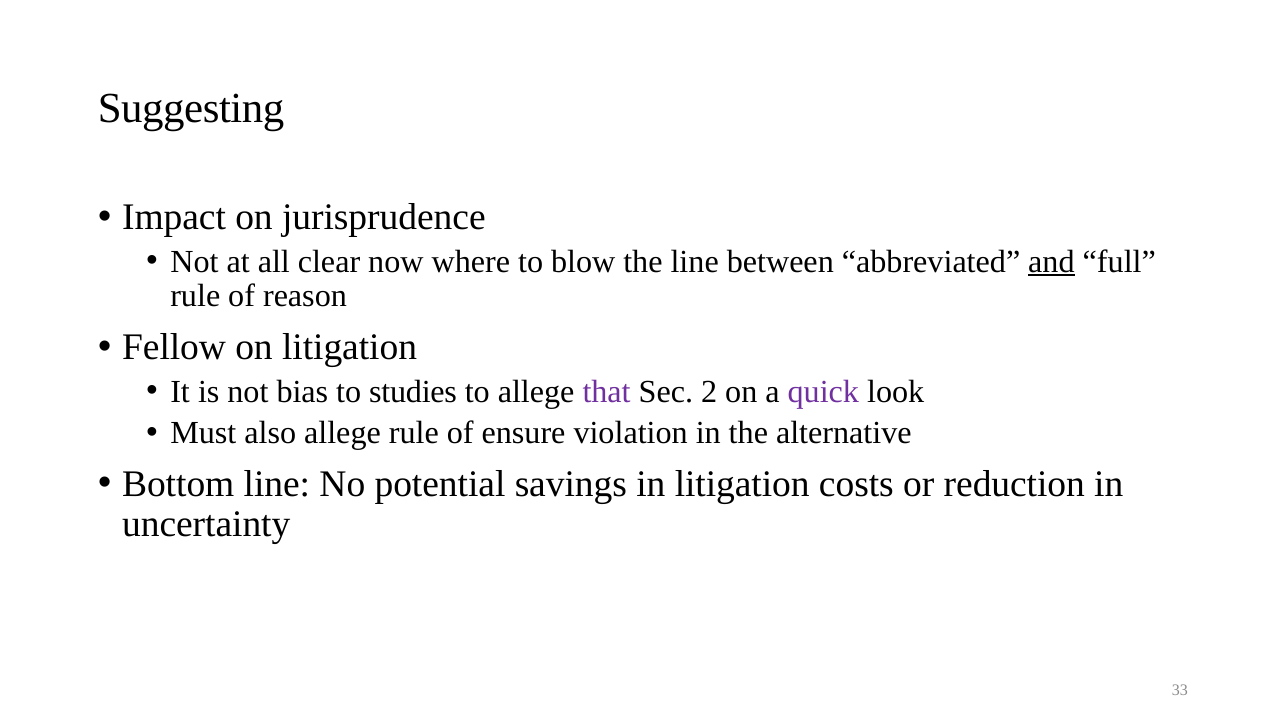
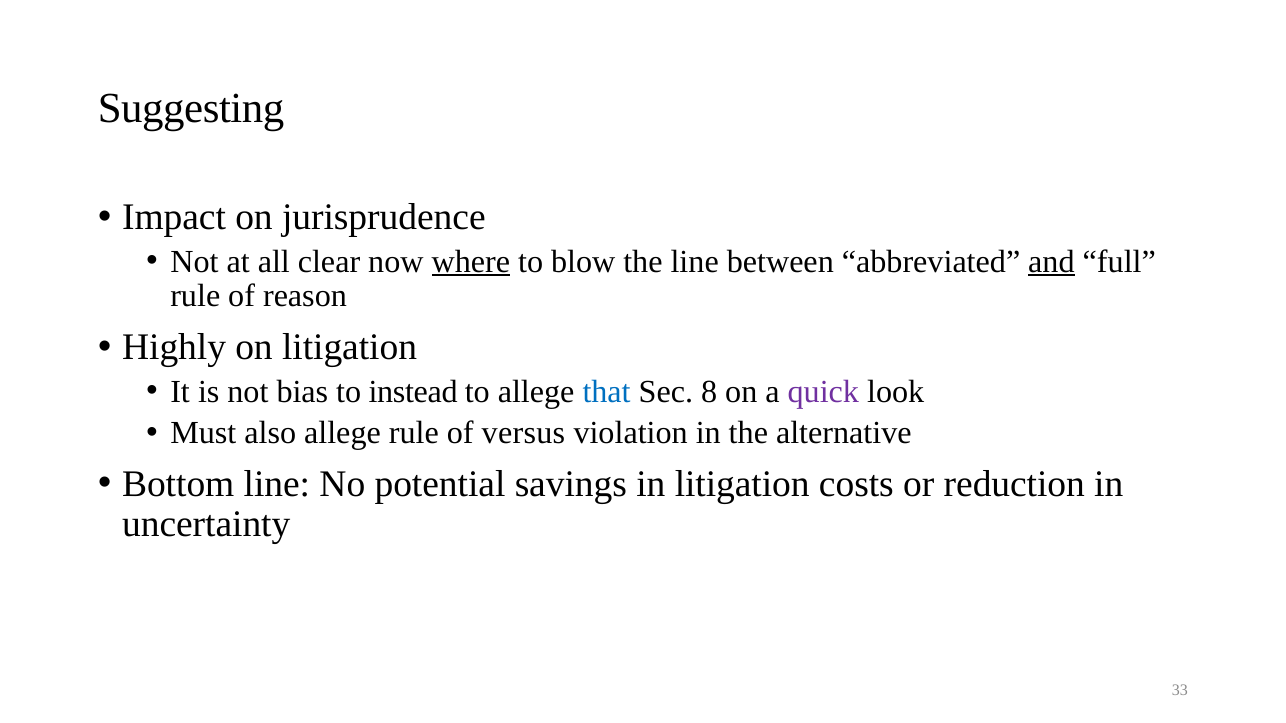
where underline: none -> present (471, 262)
Fellow: Fellow -> Highly (174, 347)
studies: studies -> instead (413, 392)
that colour: purple -> blue (607, 392)
2: 2 -> 8 (709, 392)
ensure: ensure -> versus (523, 433)
